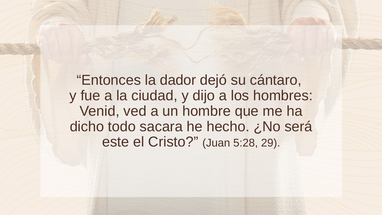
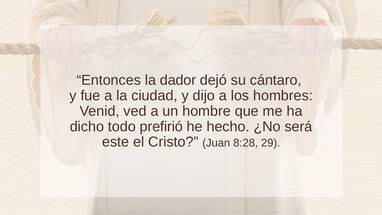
sacara: sacara -> prefirió (161, 126)
5:28: 5:28 -> 8:28 (246, 143)
